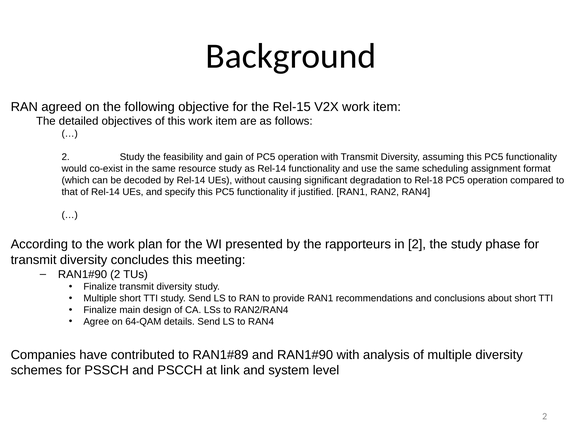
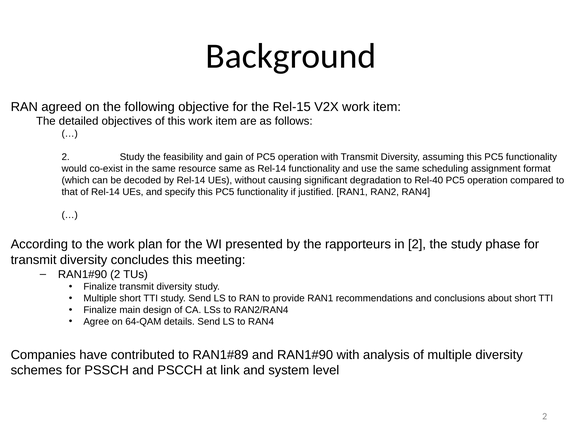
resource study: study -> same (230, 169)
Rel-18: Rel-18 -> Rel-40 (429, 180)
